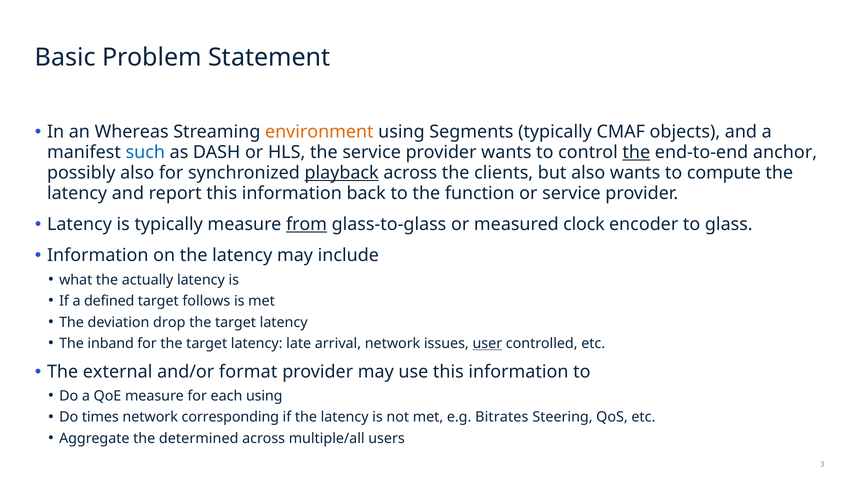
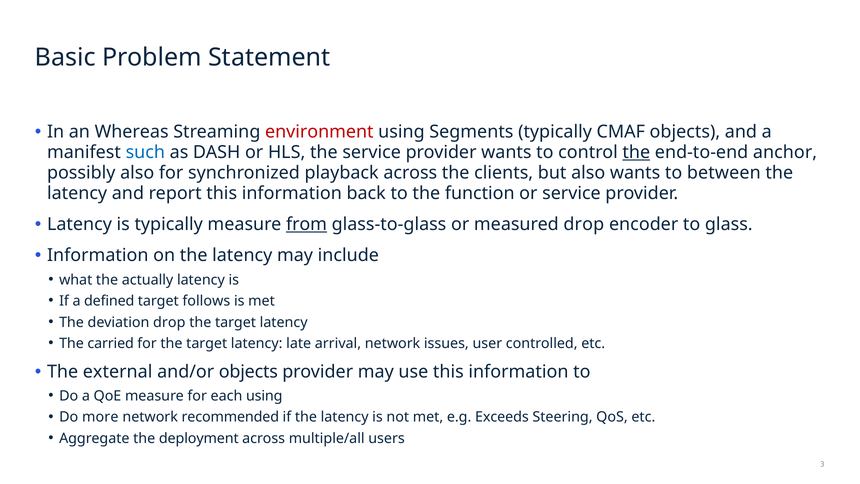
environment colour: orange -> red (319, 132)
playback underline: present -> none (342, 173)
compute: compute -> between (724, 173)
measured clock: clock -> drop (584, 224)
inband: inband -> carried (111, 343)
user underline: present -> none (487, 343)
and/or format: format -> objects (248, 371)
times: times -> more (100, 417)
corresponding: corresponding -> recommended (230, 417)
Bitrates: Bitrates -> Exceeds (502, 417)
determined: determined -> deployment (199, 438)
